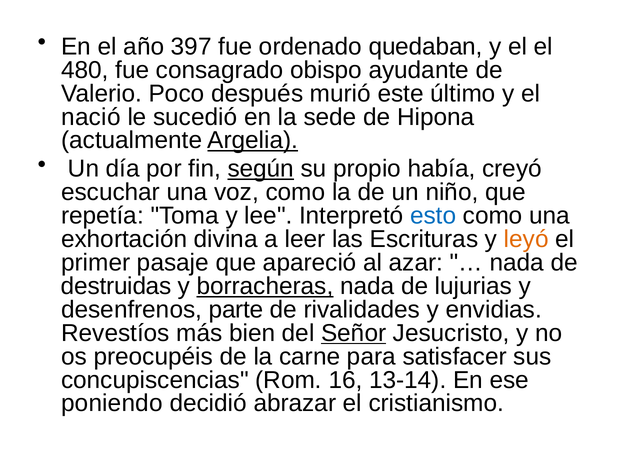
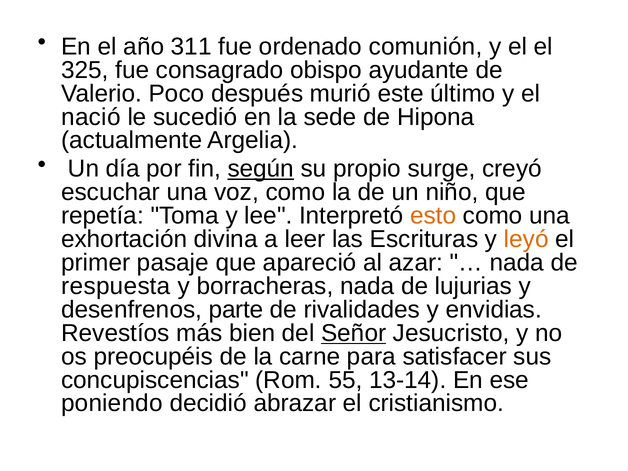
397: 397 -> 311 (191, 47)
quedaban: quedaban -> comunión (426, 47)
480: 480 -> 325 (85, 70)
Argelia underline: present -> none (253, 140)
había: había -> surge (442, 169)
esto colour: blue -> orange (433, 216)
destruidas: destruidas -> respuesta (116, 286)
borracheras underline: present -> none (265, 286)
16: 16 -> 55 (345, 380)
